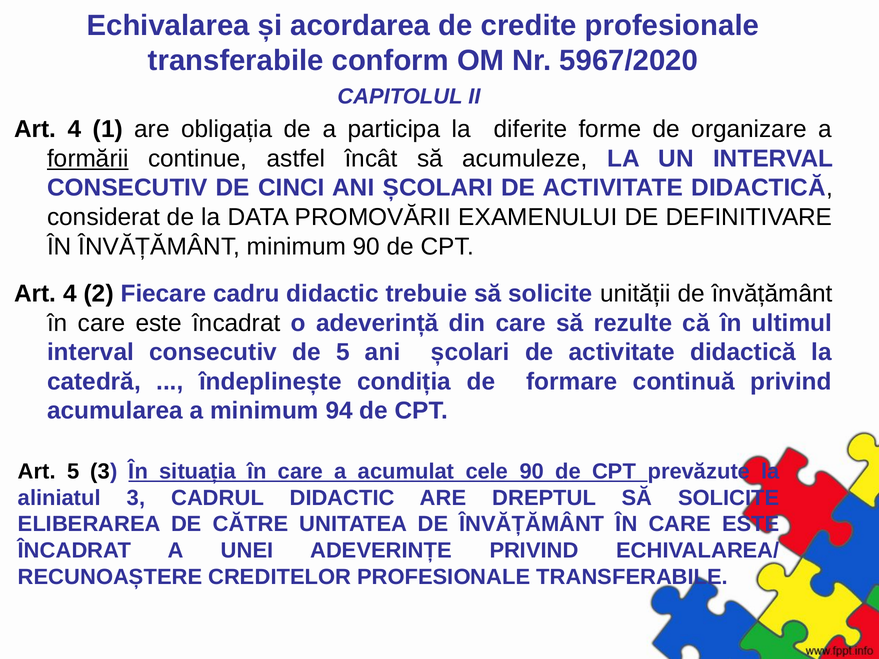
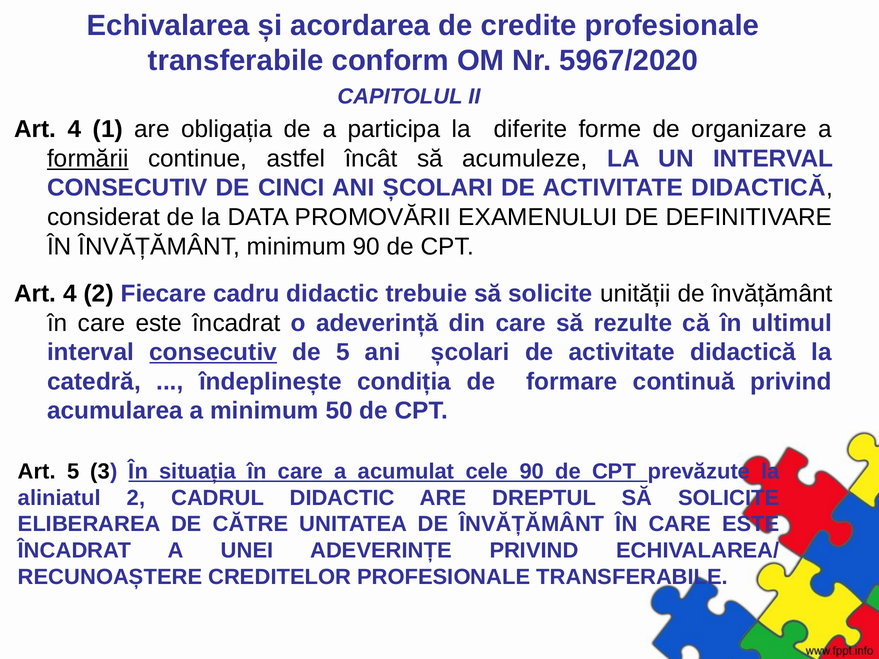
consecutiv underline: none -> present (213, 352)
94: 94 -> 50 (339, 411)
aliniatul 3: 3 -> 2 (136, 498)
